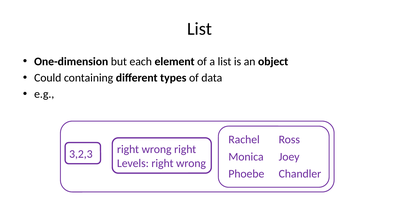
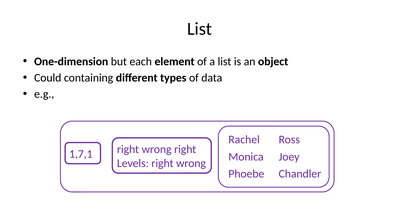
3,2,3: 3,2,3 -> 1,7,1 (81, 154)
